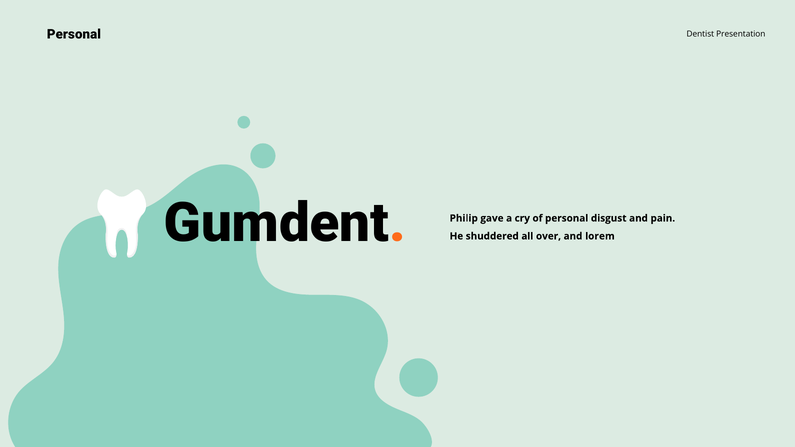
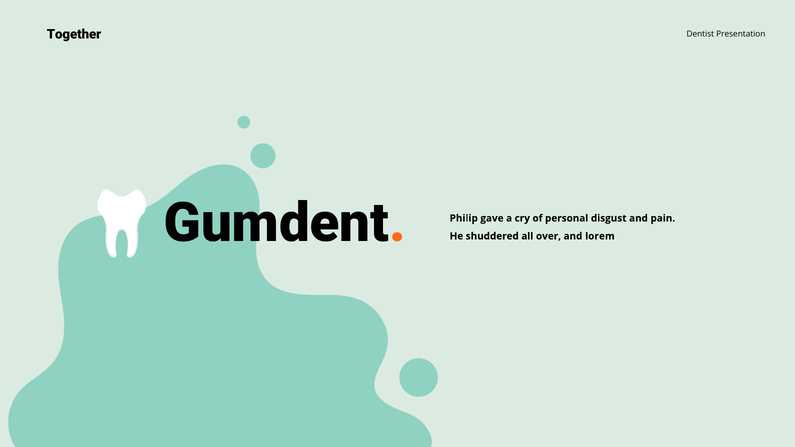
Personal: Personal -> Together (74, 34)
